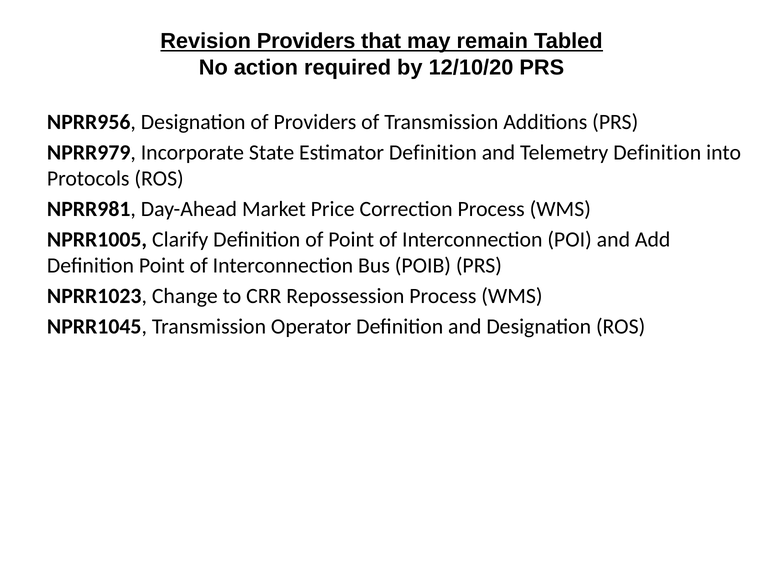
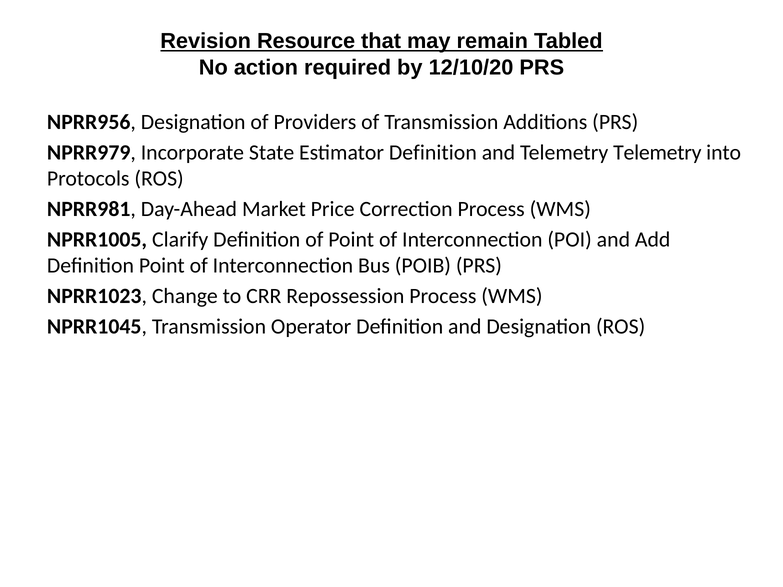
Revision Providers: Providers -> Resource (306, 41)
Telemetry Definition: Definition -> Telemetry (657, 152)
